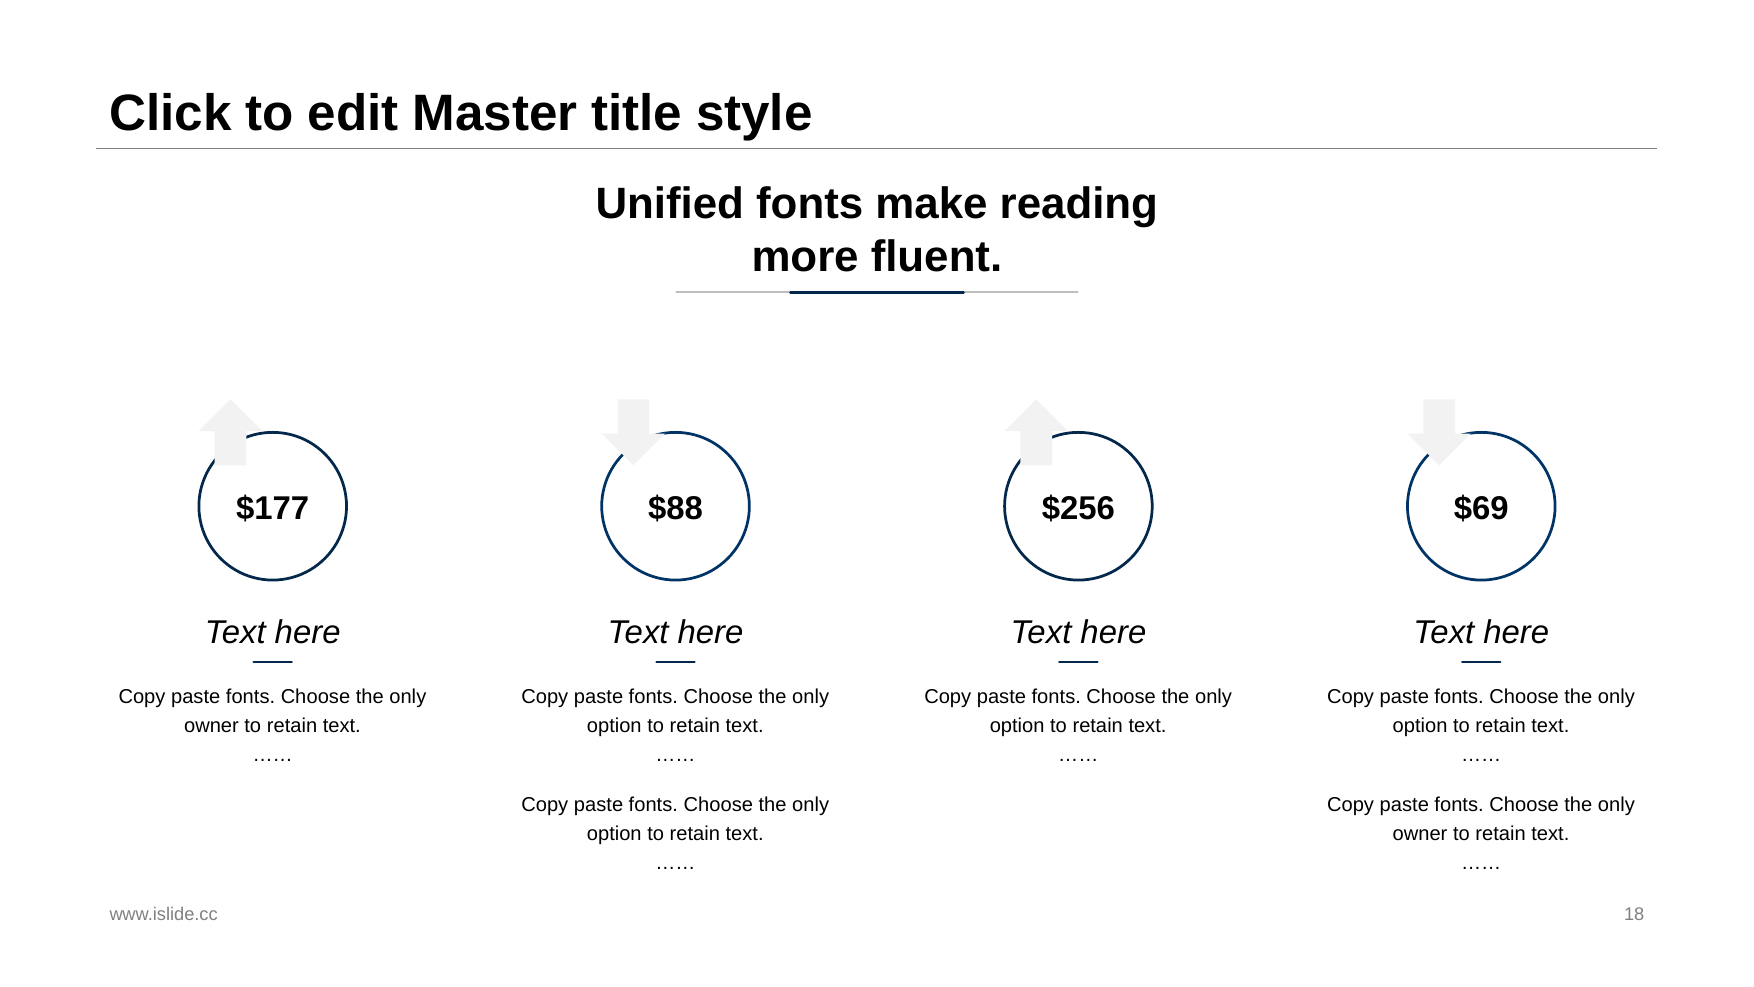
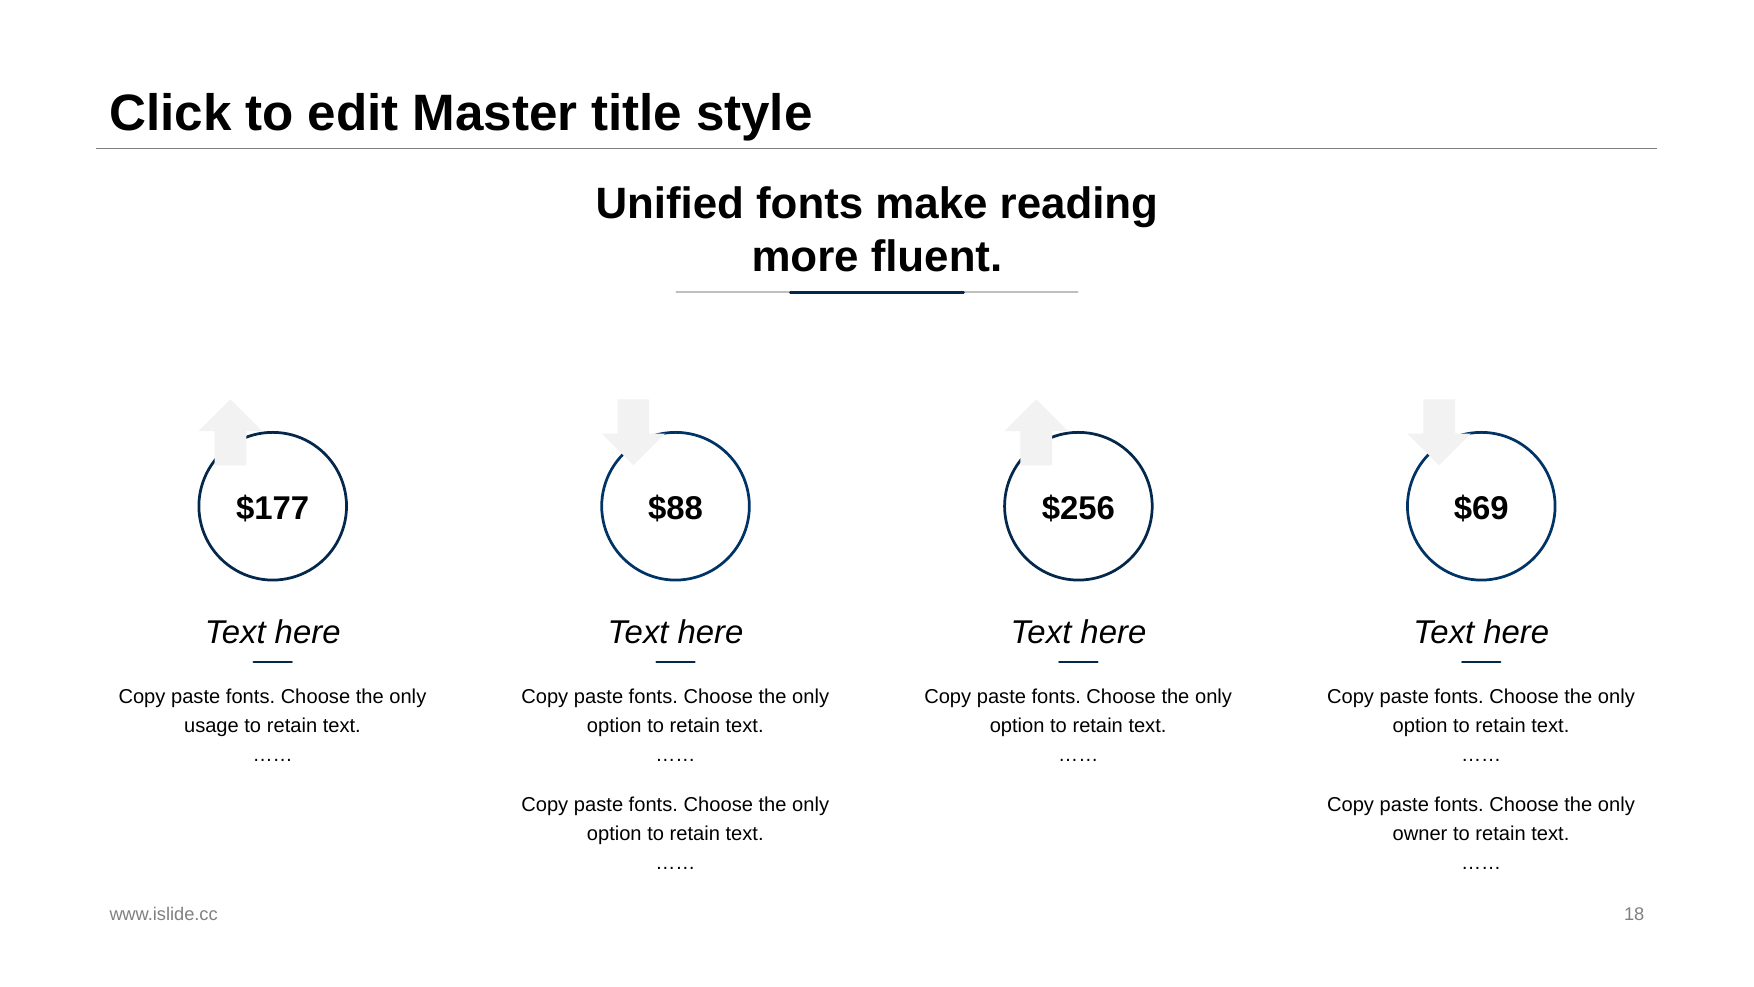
owner: owner -> usage (211, 725)
